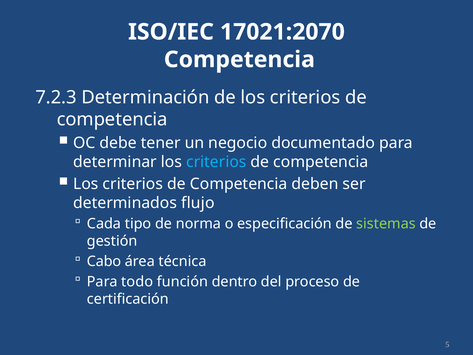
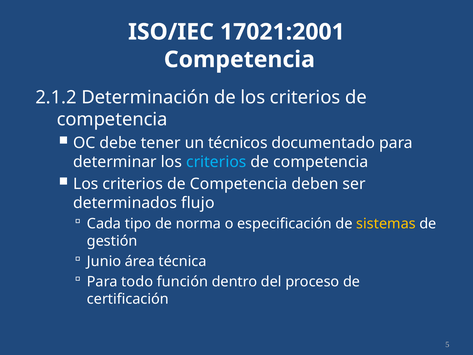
17021:2070: 17021:2070 -> 17021:2001 (282, 32)
7.2.3: 7.2.3 -> 2.1.2 (56, 97)
negocio: negocio -> técnicos (238, 143)
sistemas colour: light green -> yellow (386, 224)
Cabo: Cabo -> Junio (104, 261)
